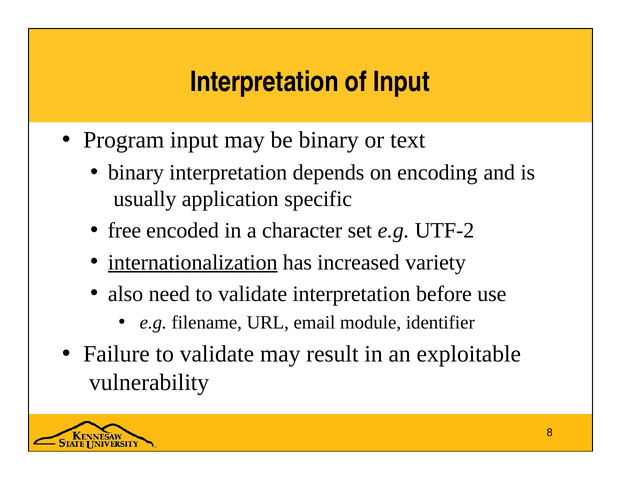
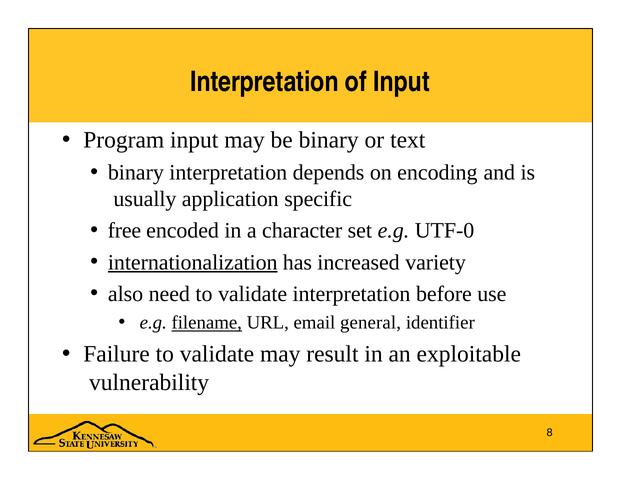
UTF-2: UTF-2 -> UTF-0 (445, 231)
filename underline: none -> present (207, 323)
module: module -> general (370, 323)
